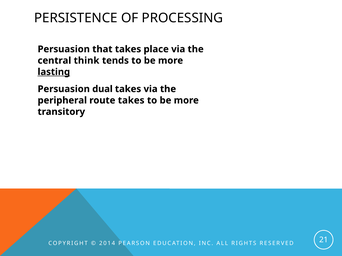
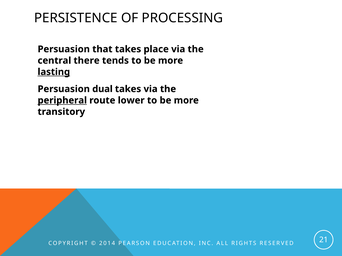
think: think -> there (87, 61)
peripheral underline: none -> present (62, 101)
route takes: takes -> lower (131, 101)
